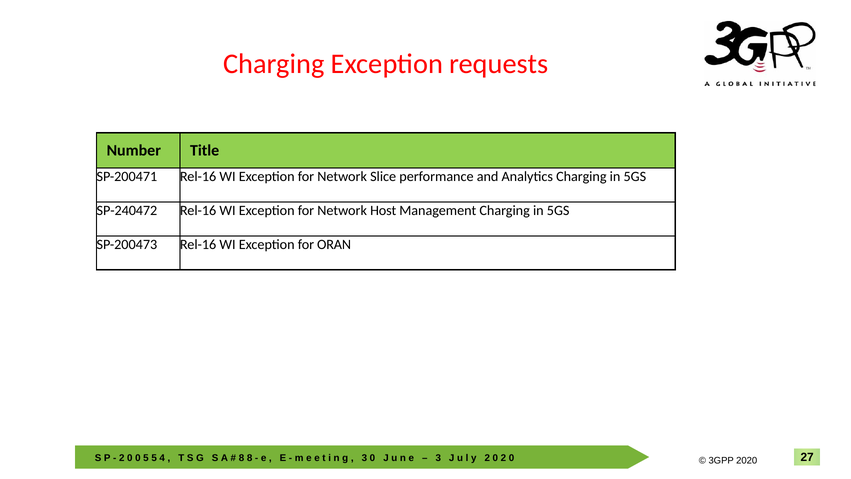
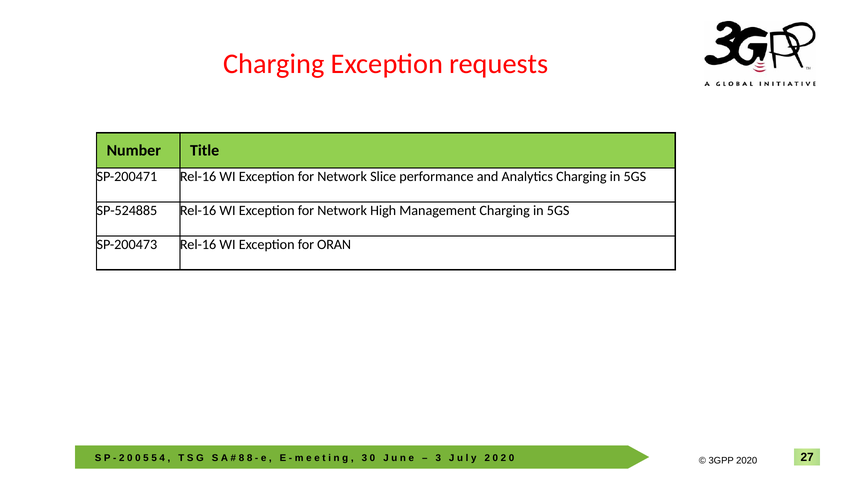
SP-240472: SP-240472 -> SP-524885 (127, 211)
Host: Host -> High (383, 211)
